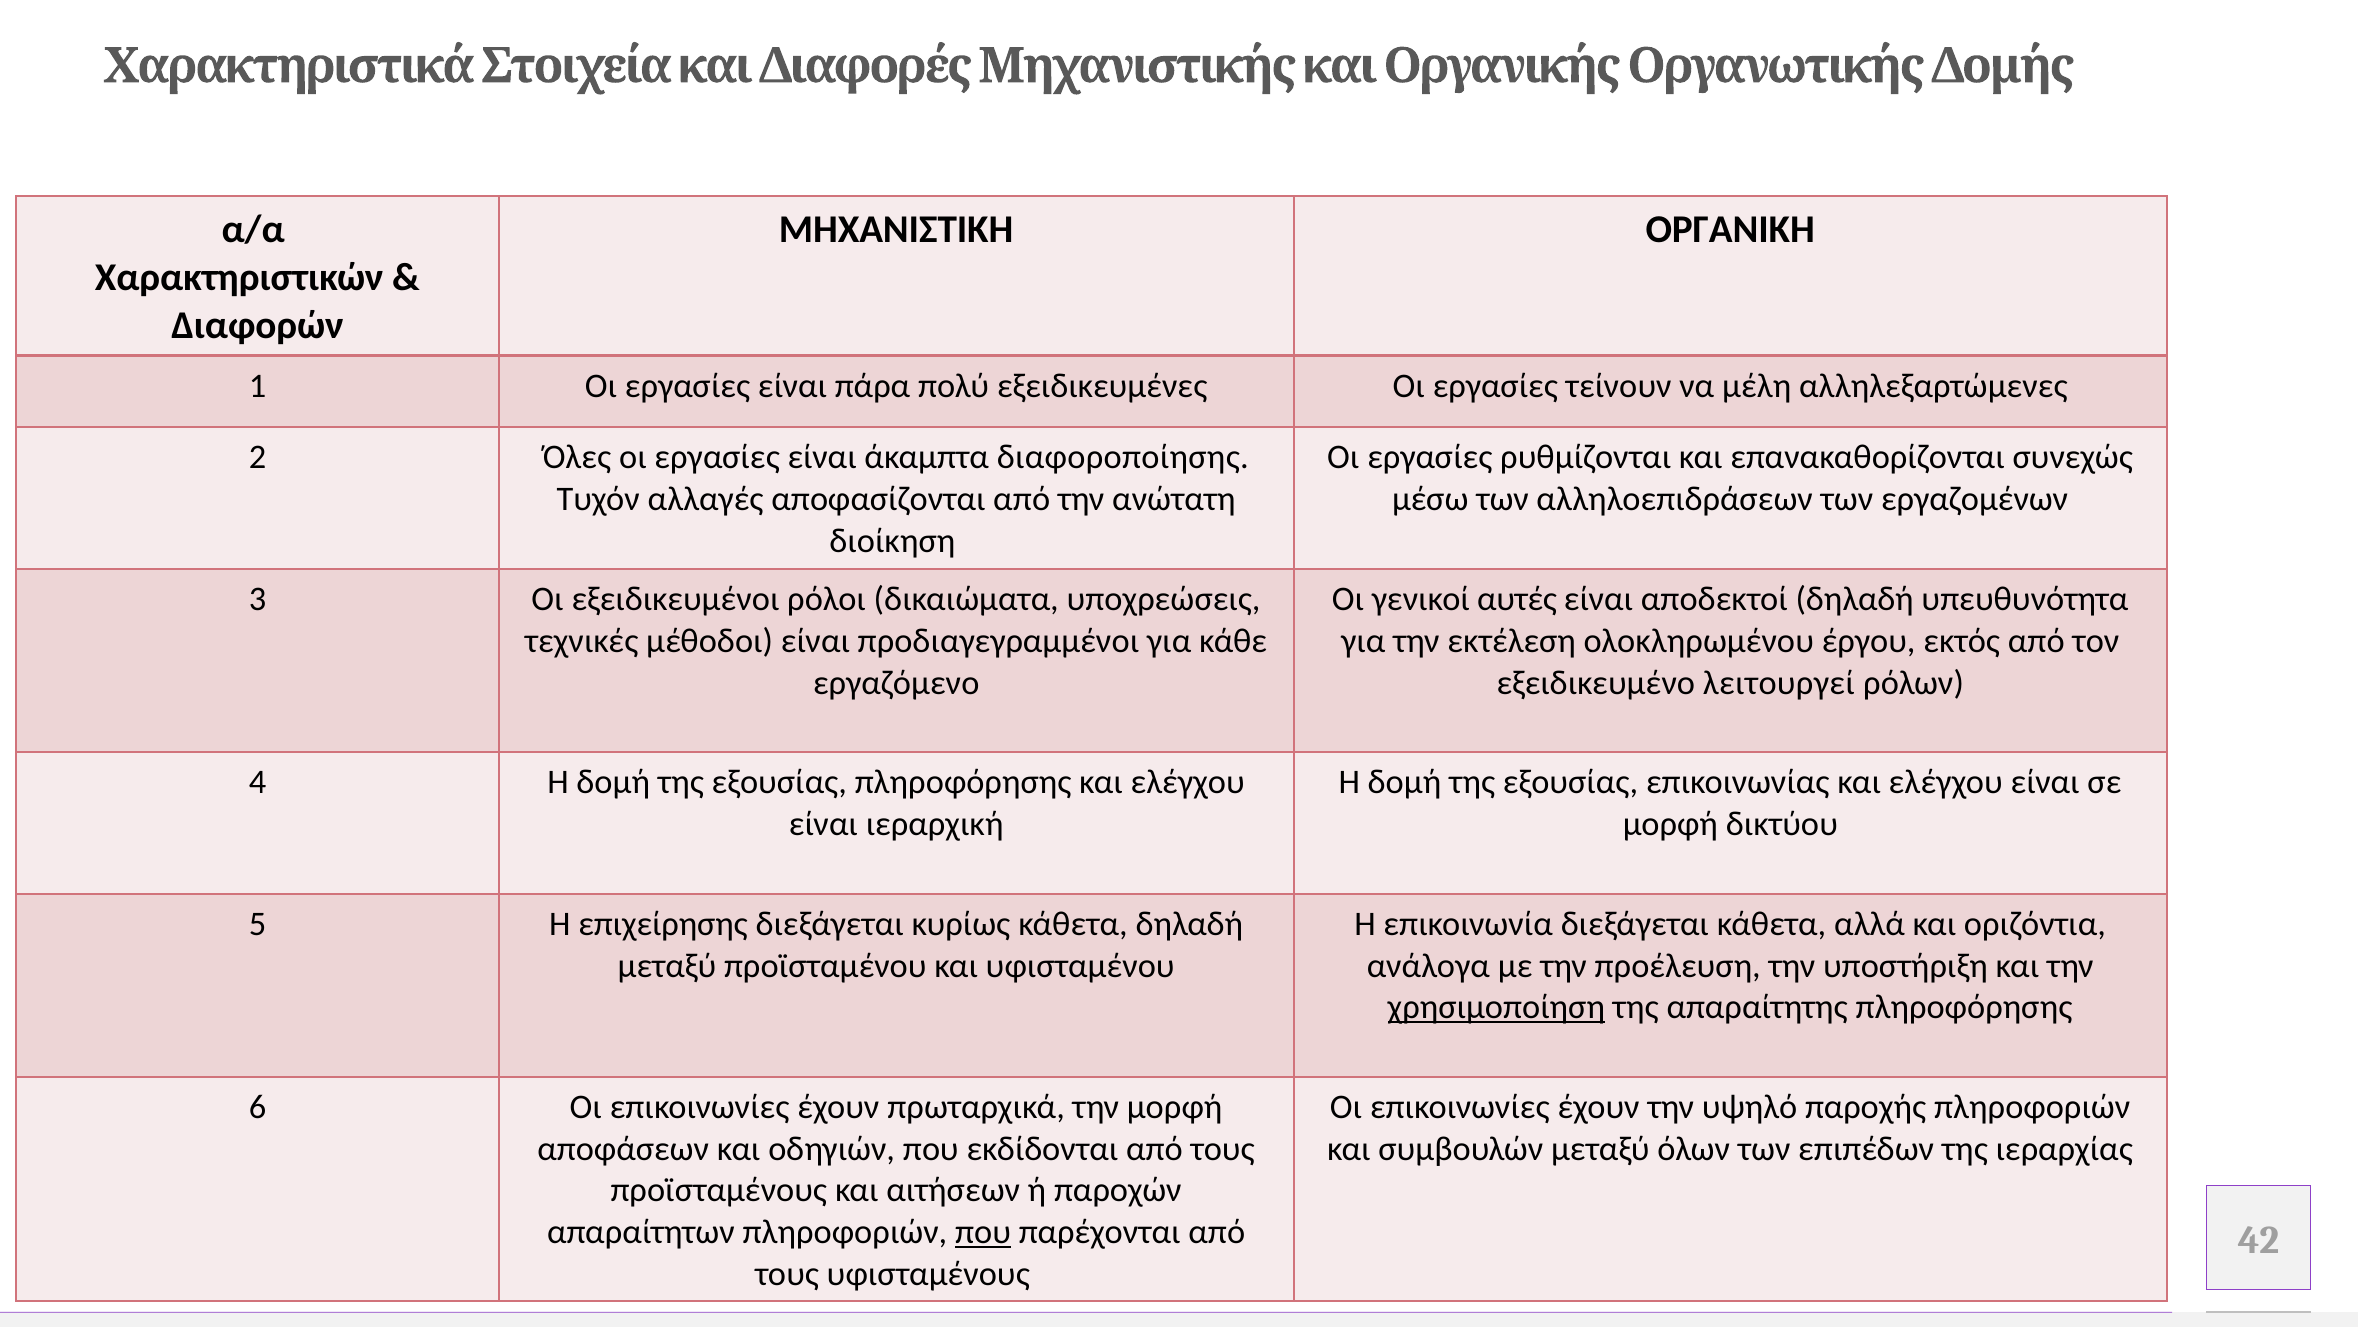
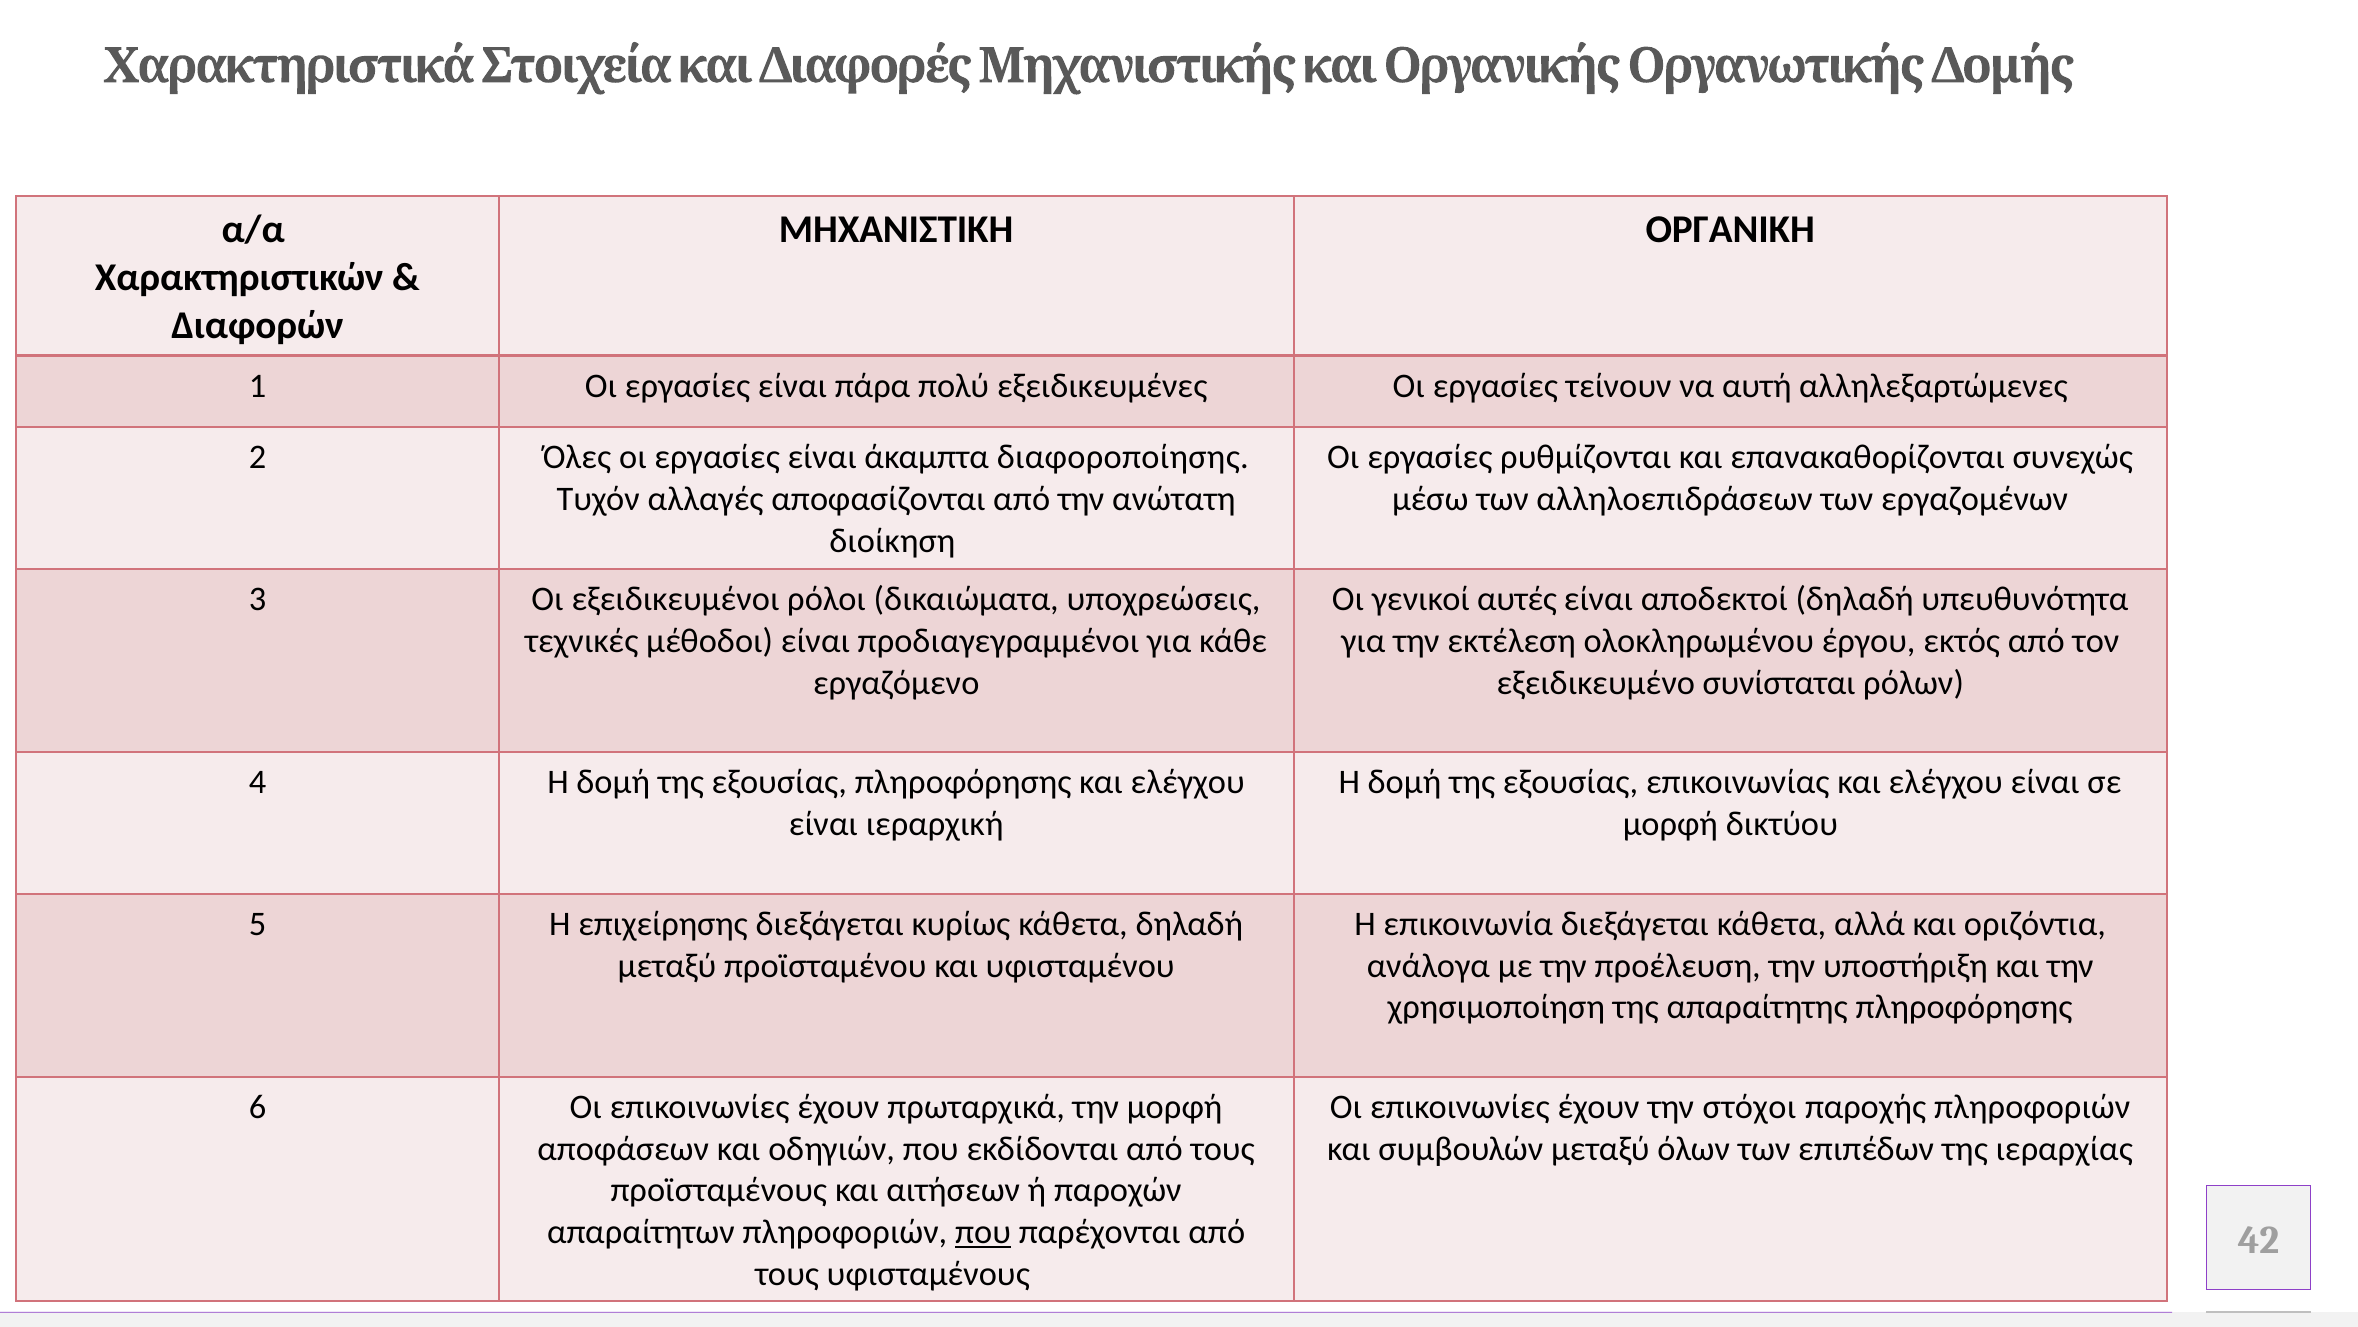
μέλη: μέλη -> αυτή (1757, 386)
λειτουργεί: λειτουργεί -> συνίσταται (1779, 683)
χρησιμοποίηση underline: present -> none (1496, 1007)
υψηλό: υψηλό -> στόχοι (1749, 1106)
